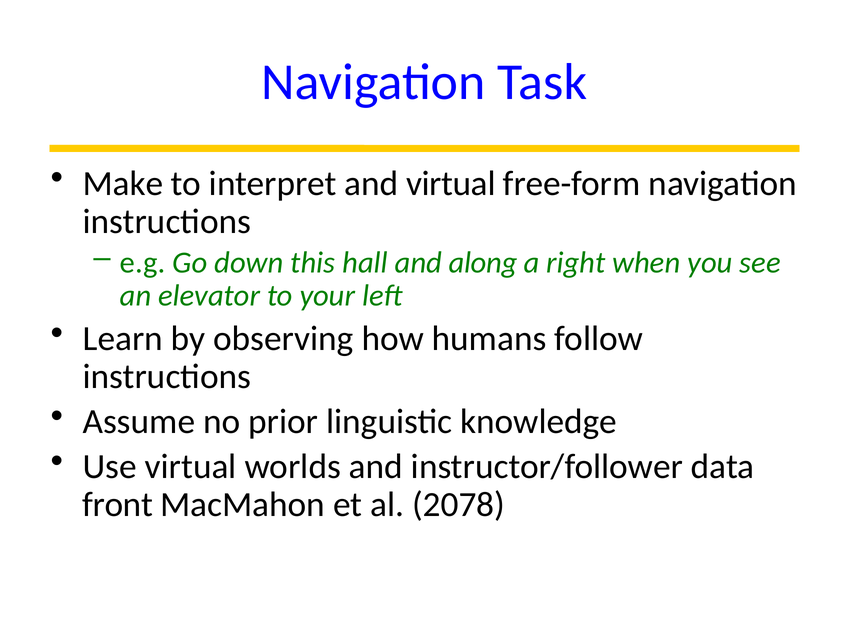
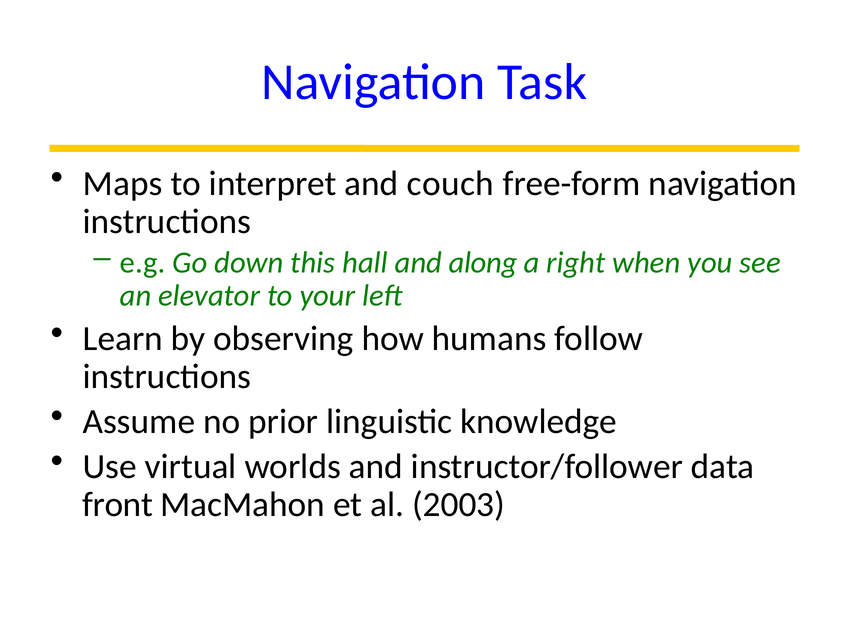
Make: Make -> Maps (123, 184)
and virtual: virtual -> couch (450, 184)
2078: 2078 -> 2003 (459, 505)
